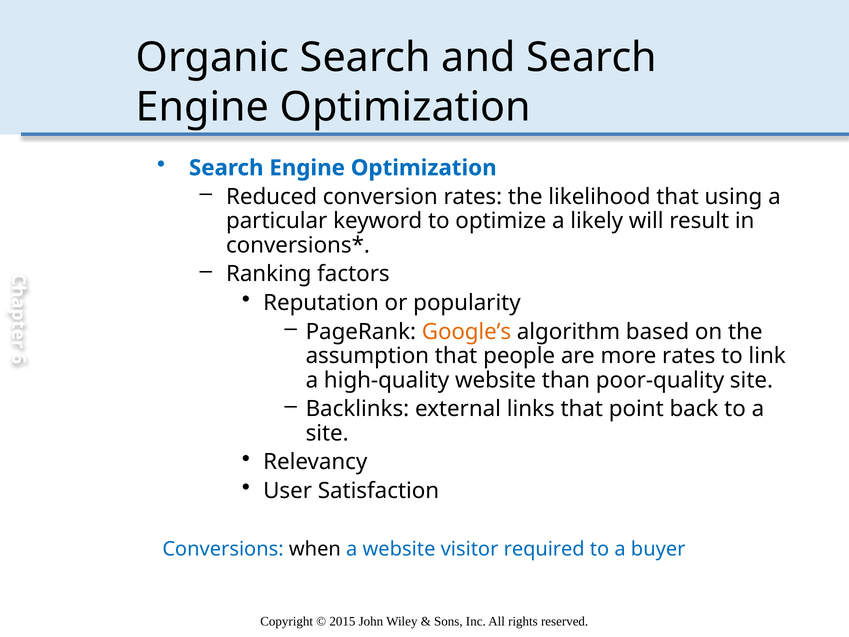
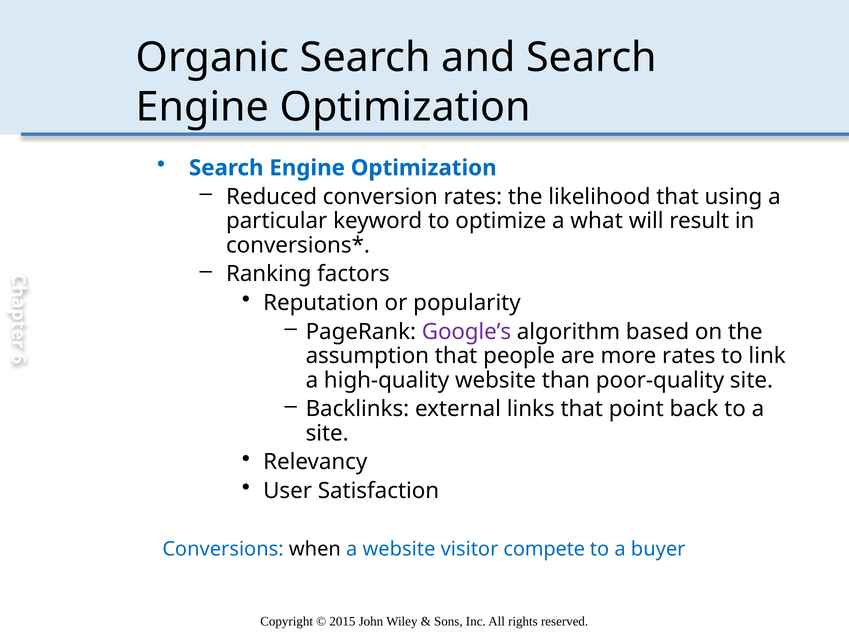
likely: likely -> what (597, 221)
Google’s colour: orange -> purple (466, 332)
required: required -> compete (544, 549)
